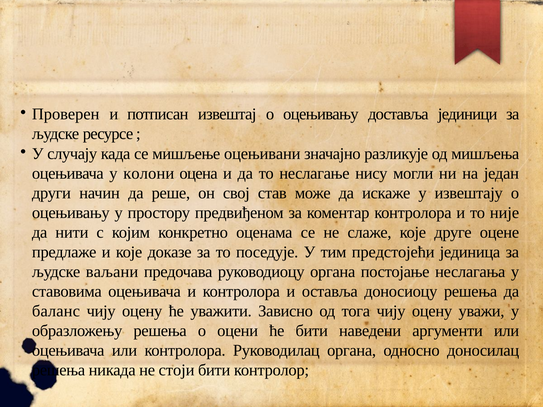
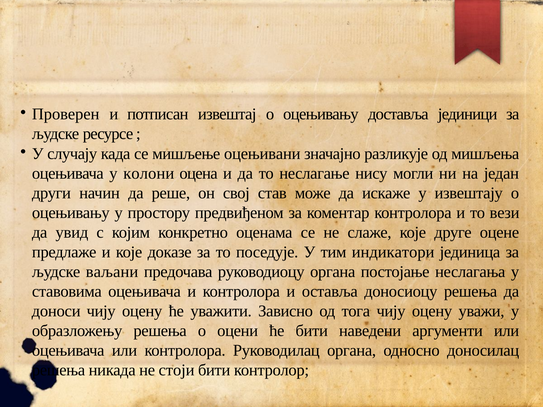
није: није -> вези (505, 213)
нити: нити -> увид (72, 232)
предстојећи: предстојећи -> индикатори (393, 252)
баланс: баланс -> доноси (56, 311)
